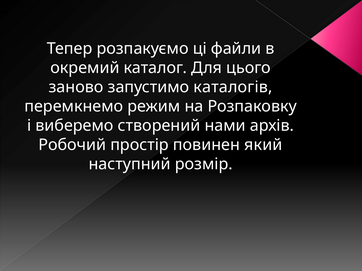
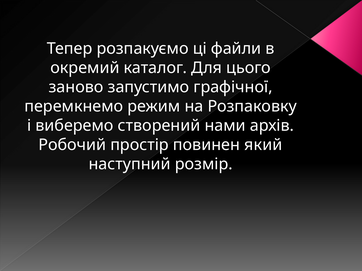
каталогів: каталогів -> графічної (233, 87)
